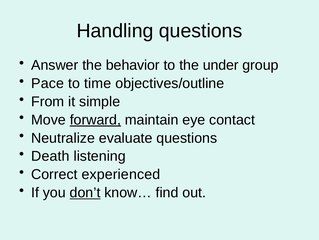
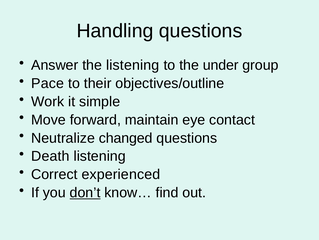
the behavior: behavior -> listening (133, 65)
time: time -> their (98, 83)
From: From -> Work (48, 101)
forward underline: present -> none (95, 119)
evaluate: evaluate -> changed (126, 138)
